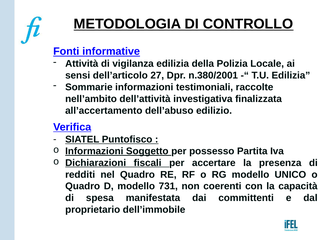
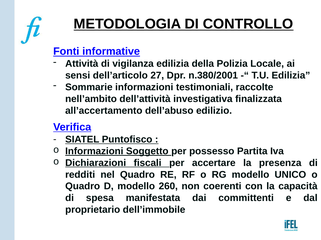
731: 731 -> 260 (168, 187)
